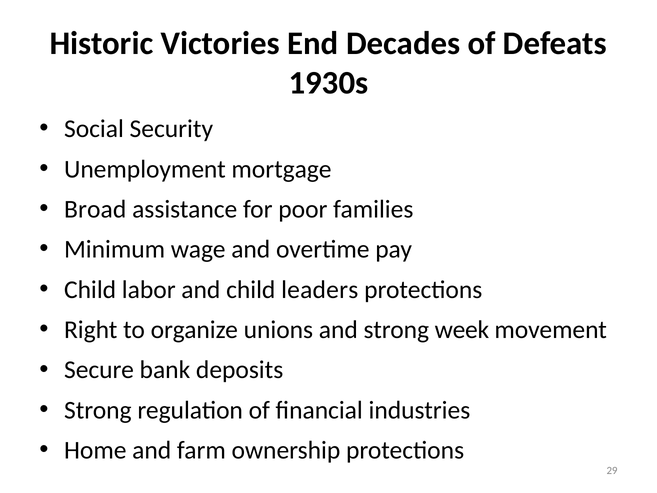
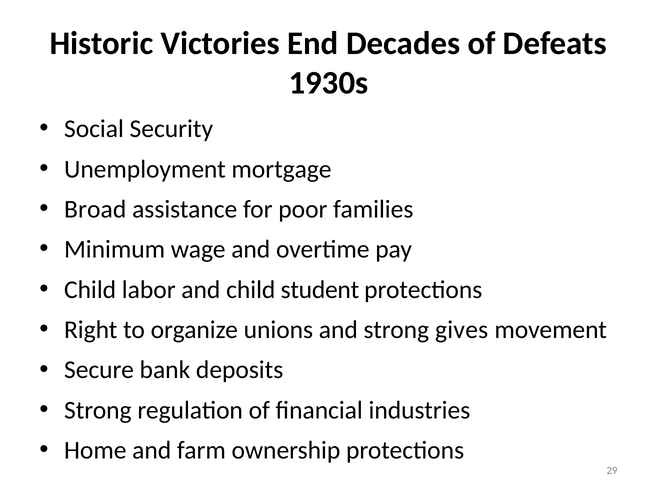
leaders: leaders -> student (320, 289)
week: week -> gives (462, 330)
